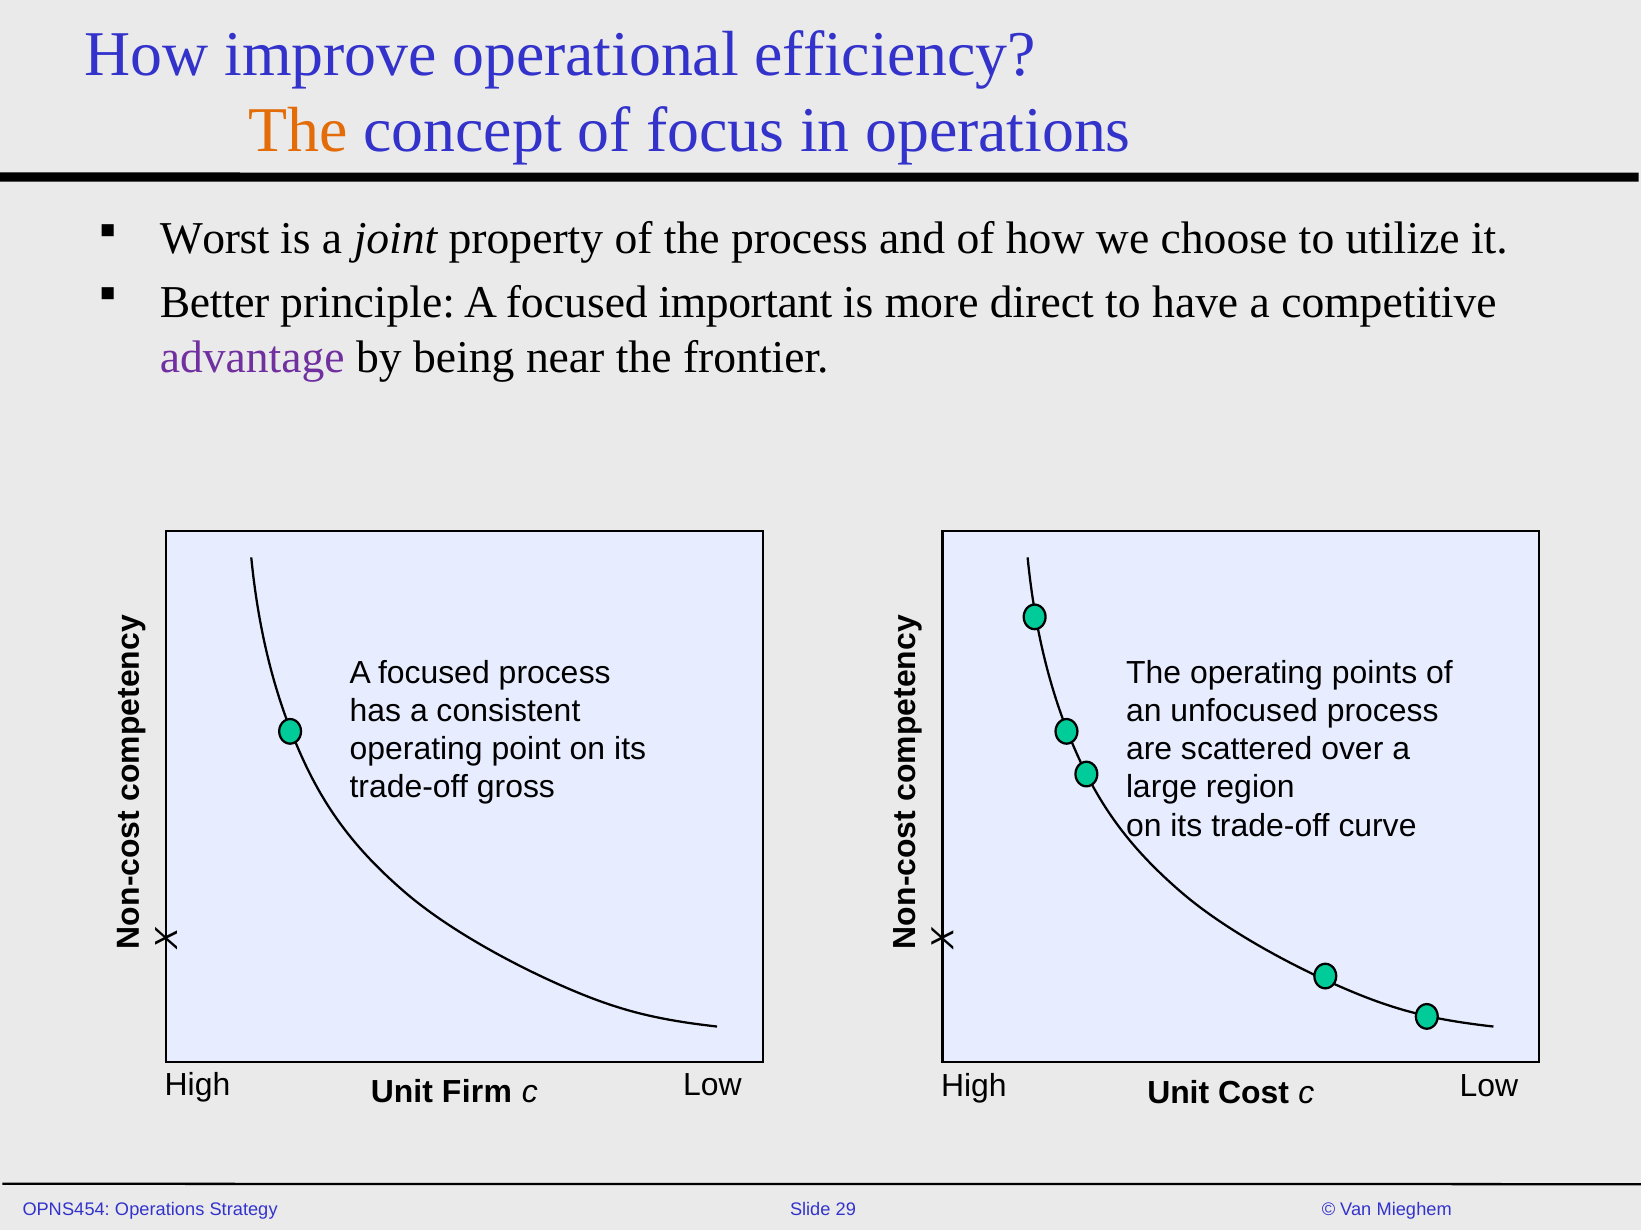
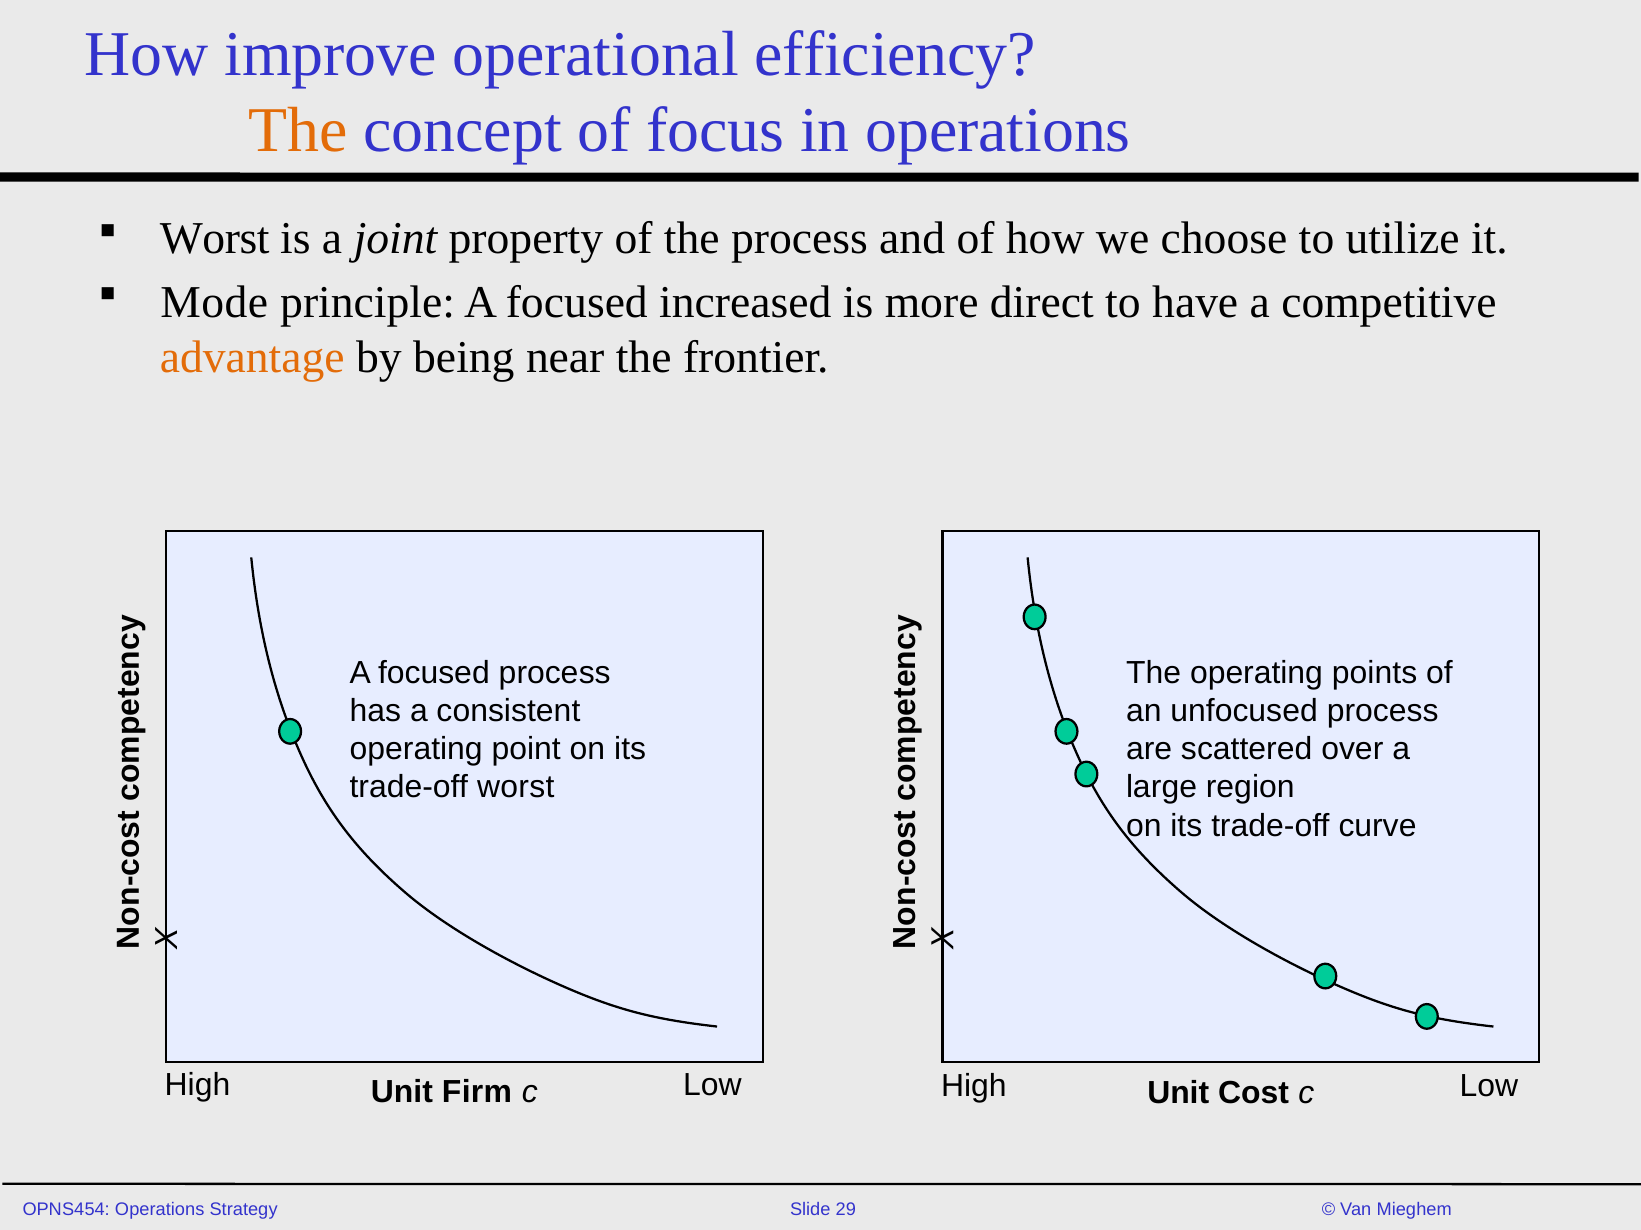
Better: Better -> Mode (214, 303)
important: important -> increased (745, 303)
advantage colour: purple -> orange (252, 357)
trade-off gross: gross -> worst (516, 788)
